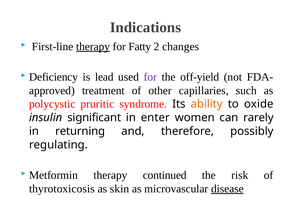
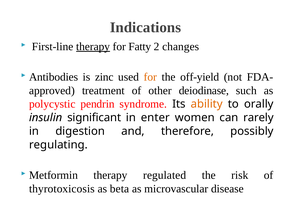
Deficiency: Deficiency -> Antibodies (54, 77)
lead: lead -> zinc (104, 77)
for colour: purple -> orange (150, 77)
capillaries: capillaries -> deiodinase (204, 91)
pruritic: pruritic -> pendrin (98, 104)
oxide: oxide -> orally (259, 104)
returning: returning -> digestion (80, 131)
continued: continued -> regulated (165, 175)
skin: skin -> beta (120, 189)
disease underline: present -> none (227, 189)
